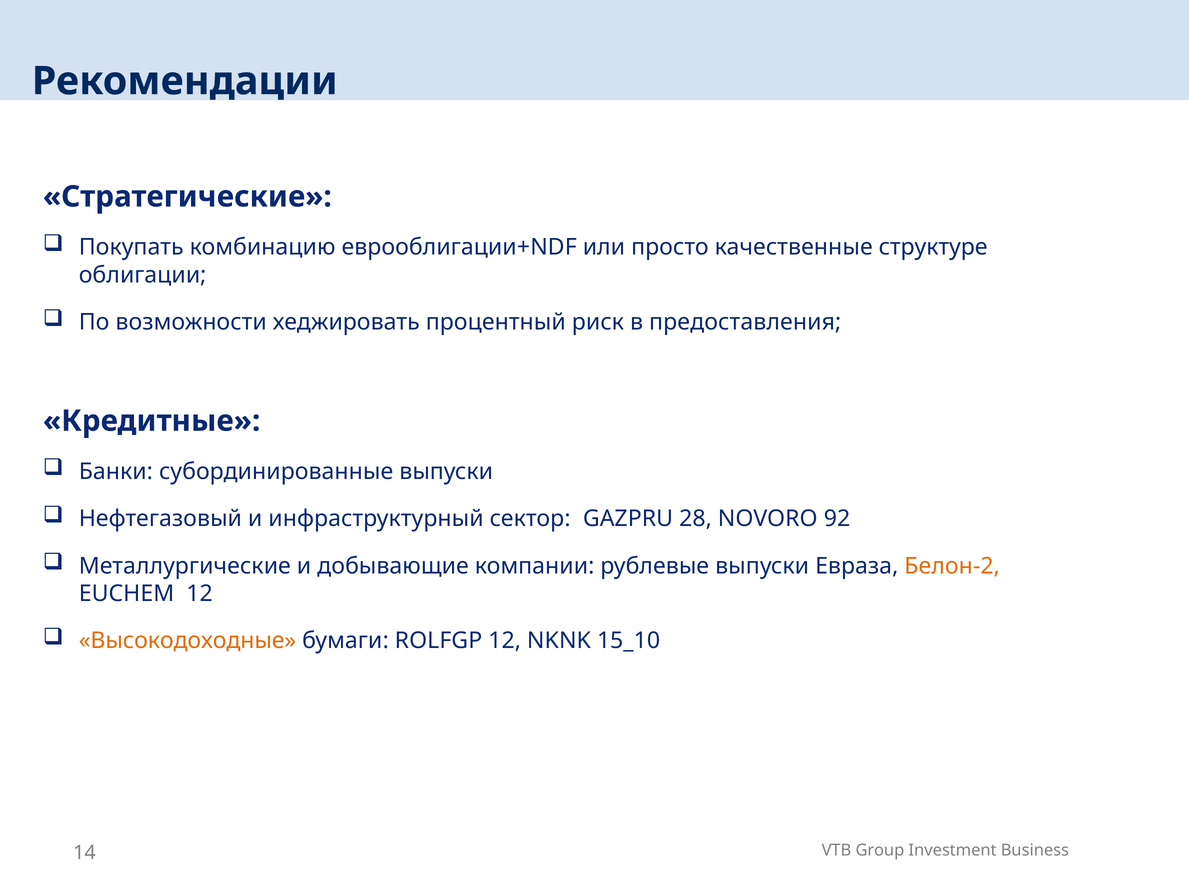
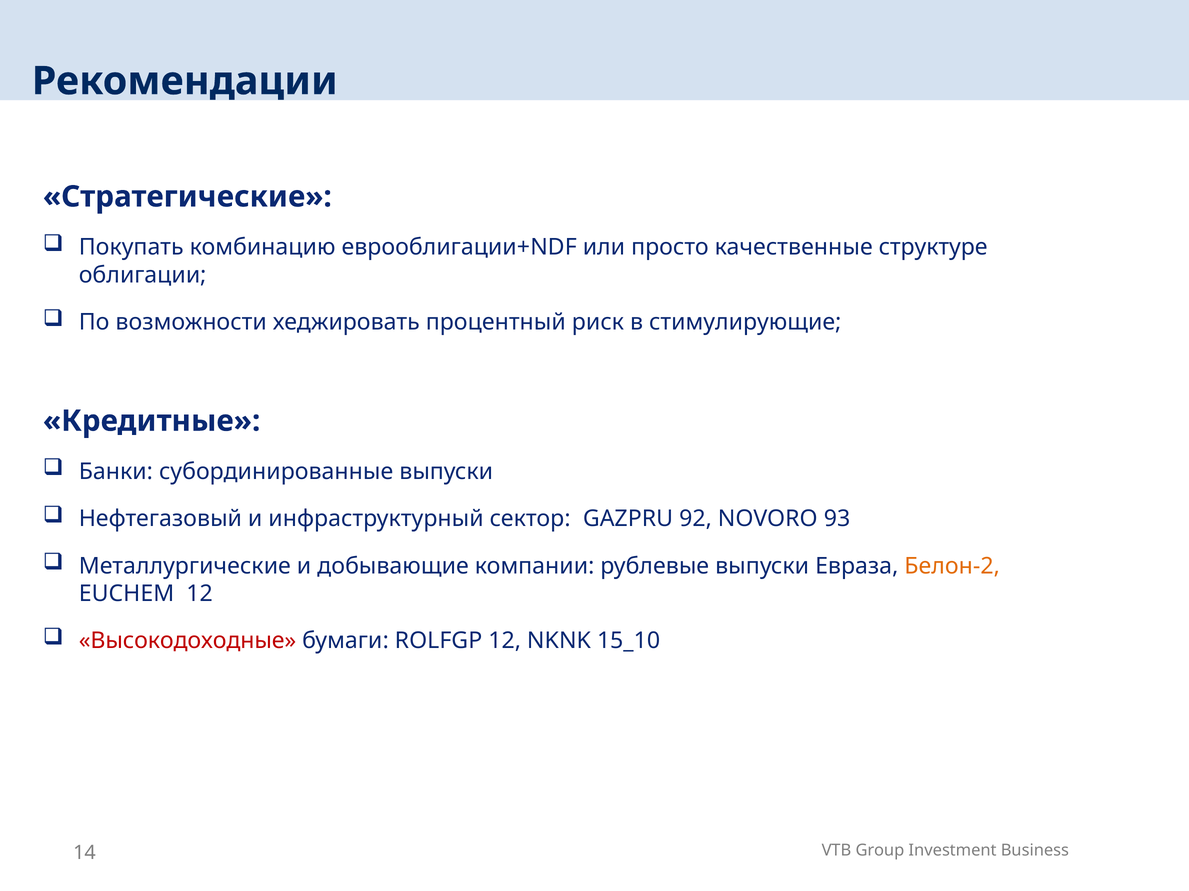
предоставления: предоставления -> стимулирующие (745, 323)
28: 28 -> 92 (696, 519)
92: 92 -> 93 (837, 519)
Высокодоходные colour: orange -> red (188, 641)
